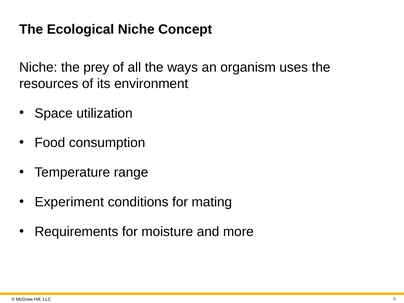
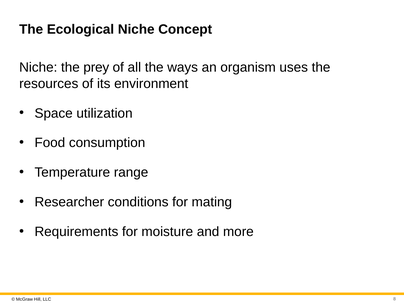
Experiment: Experiment -> Researcher (69, 202)
